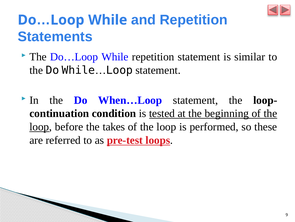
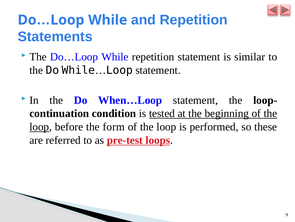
takes: takes -> form (114, 126)
